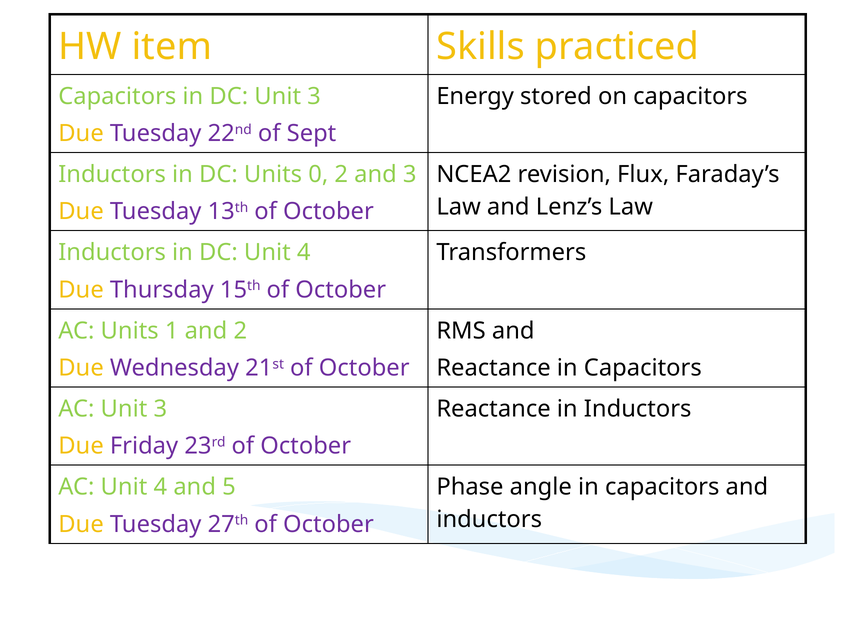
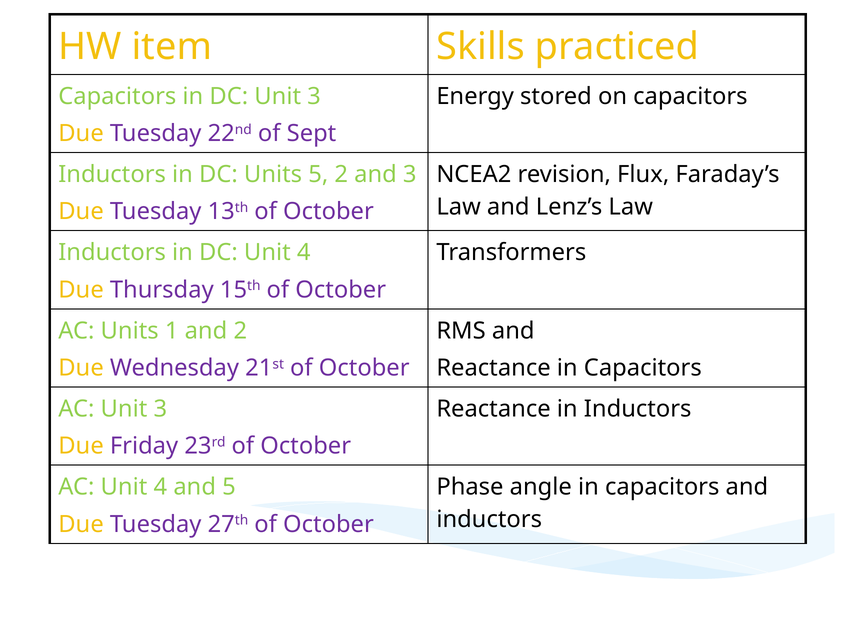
Units 0: 0 -> 5 (318, 175)
